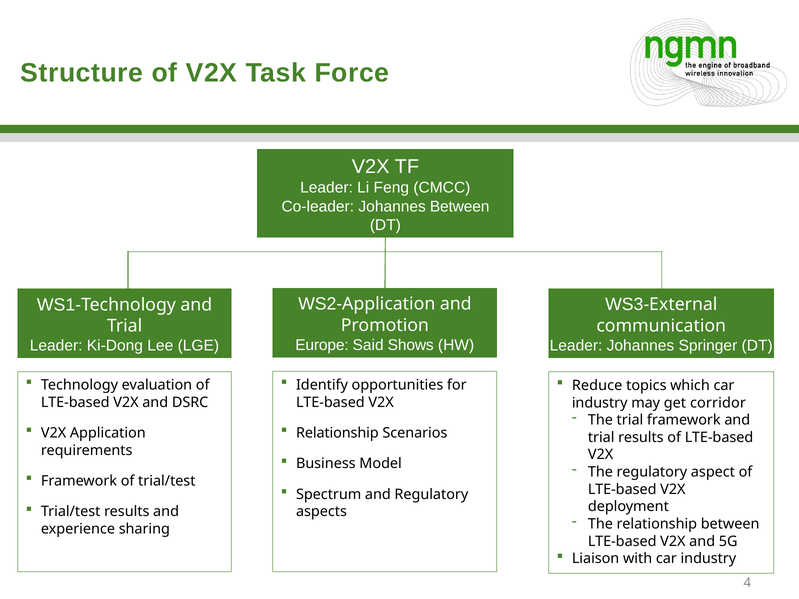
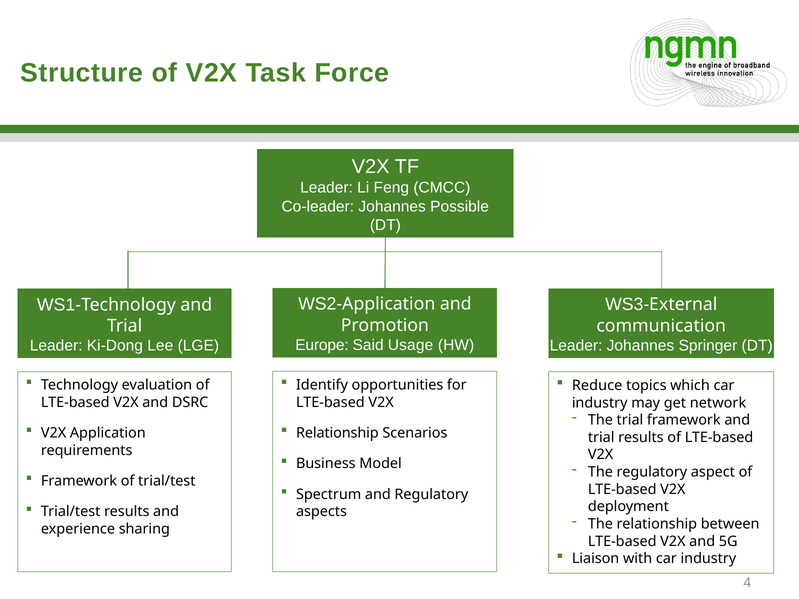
Johannes Between: Between -> Possible (460, 207)
Shows: Shows -> Usage (411, 345)
corridor: corridor -> network (718, 403)
